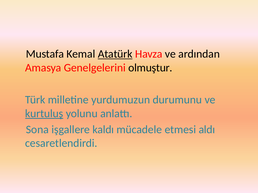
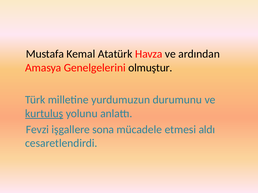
Atatürk underline: present -> none (115, 54)
Sona: Sona -> Fevzi (37, 130)
kaldı: kaldı -> sona (103, 130)
